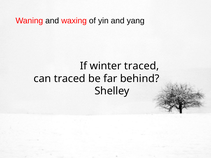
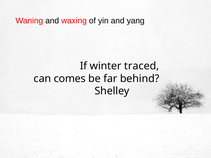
can traced: traced -> comes (70, 79)
